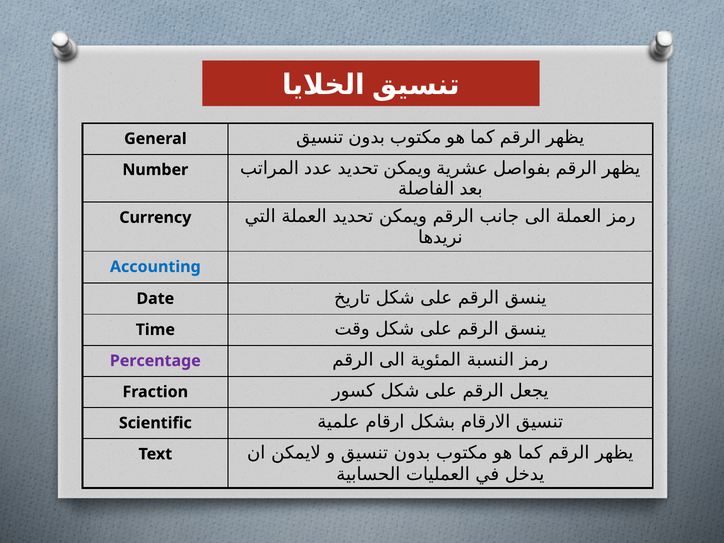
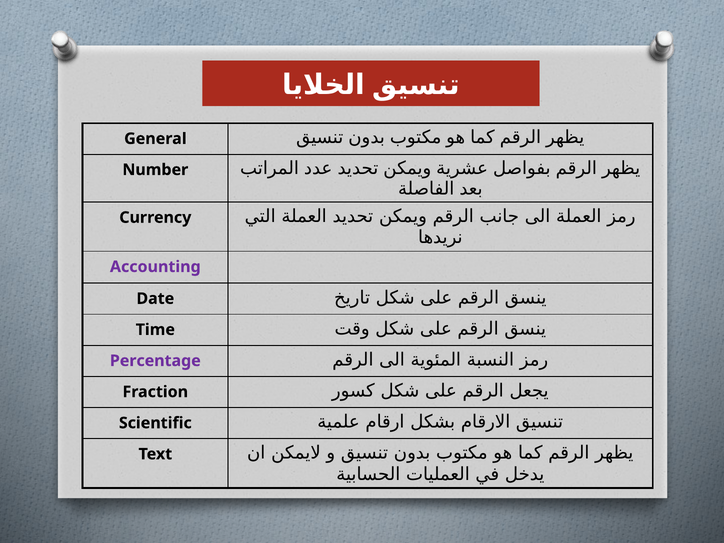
Accounting colour: blue -> purple (155, 267)
